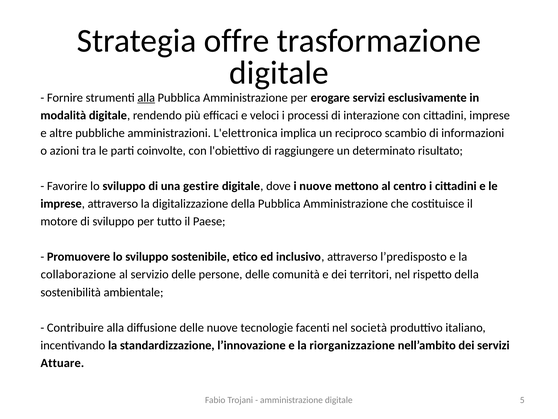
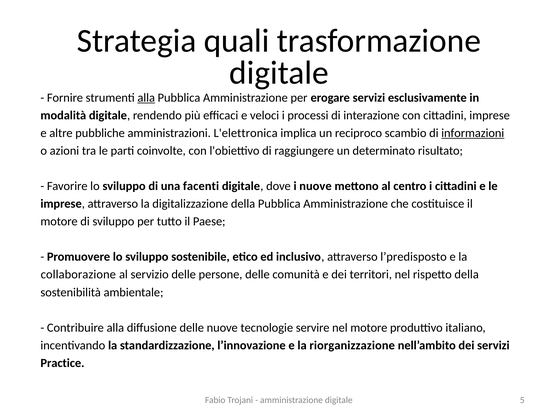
offre: offre -> quali (237, 41)
informazioni underline: none -> present (473, 133)
gestire: gestire -> facenti (201, 186)
facenti: facenti -> servire (313, 327)
nel società: società -> motore (369, 327)
Attuare: Attuare -> Practice (62, 363)
